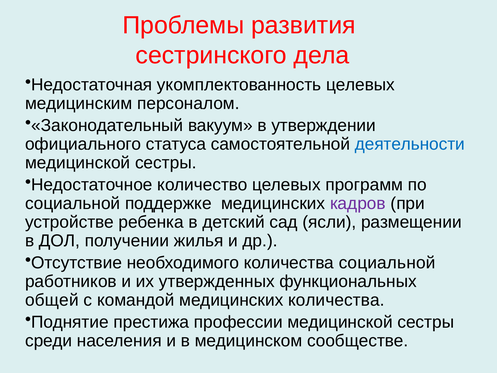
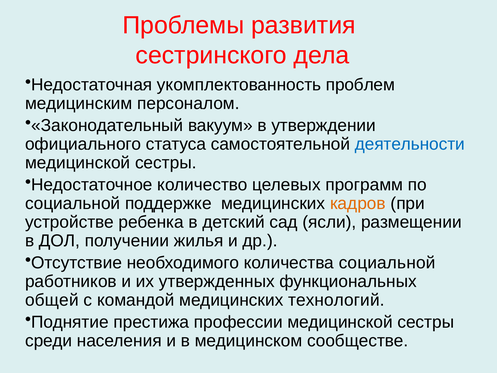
укомплектованность целевых: целевых -> проблем (360, 85)
кадров colour: purple -> orange (358, 203)
медицинских количества: количества -> технологий (336, 300)
